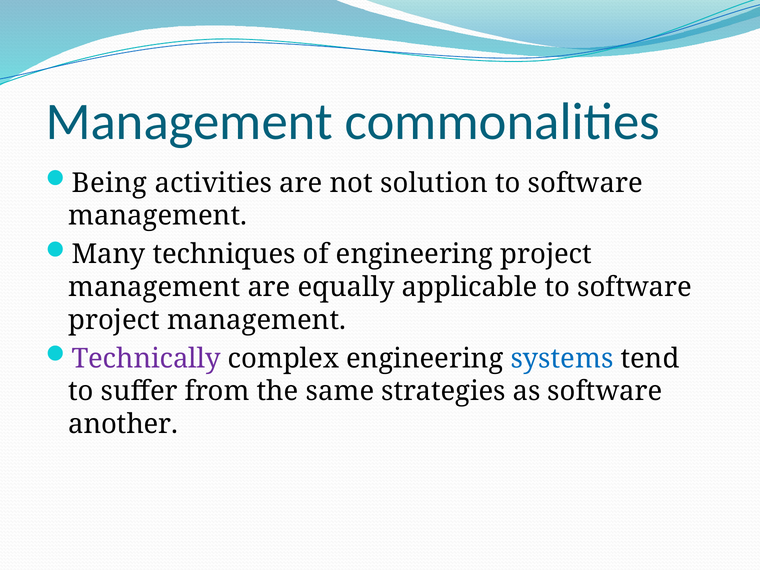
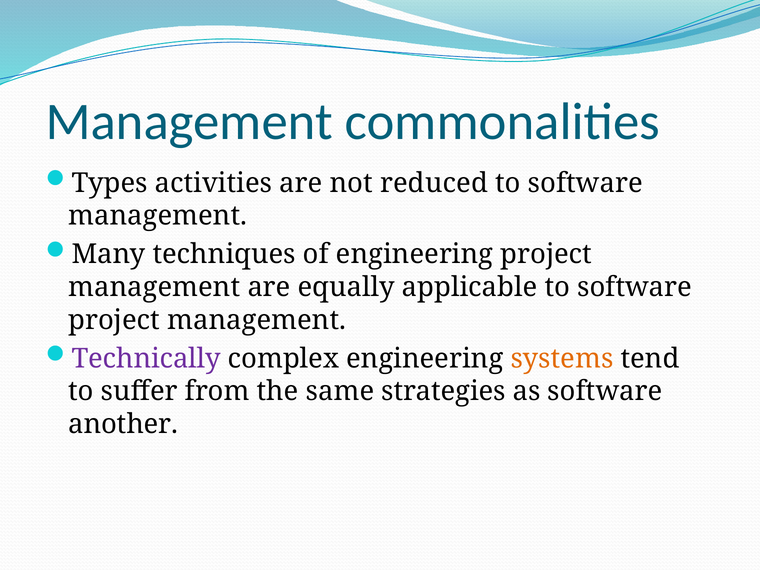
Being: Being -> Types (110, 183)
solution: solution -> reduced (434, 183)
systems colour: blue -> orange (562, 358)
